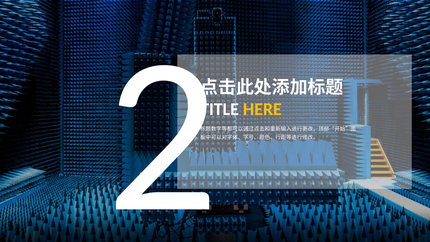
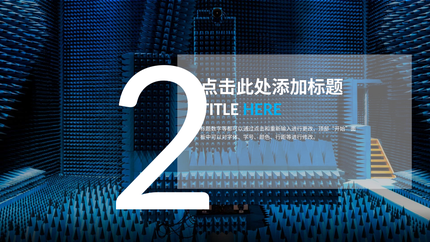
HERE colour: yellow -> light blue (262, 109)
